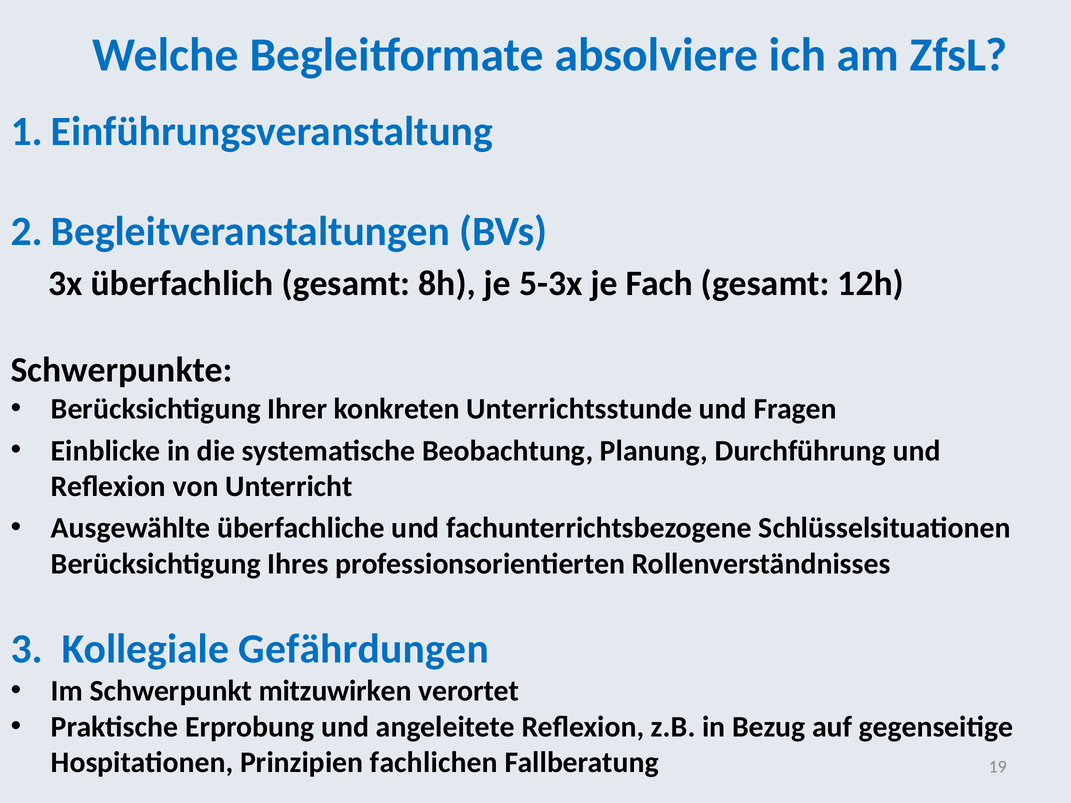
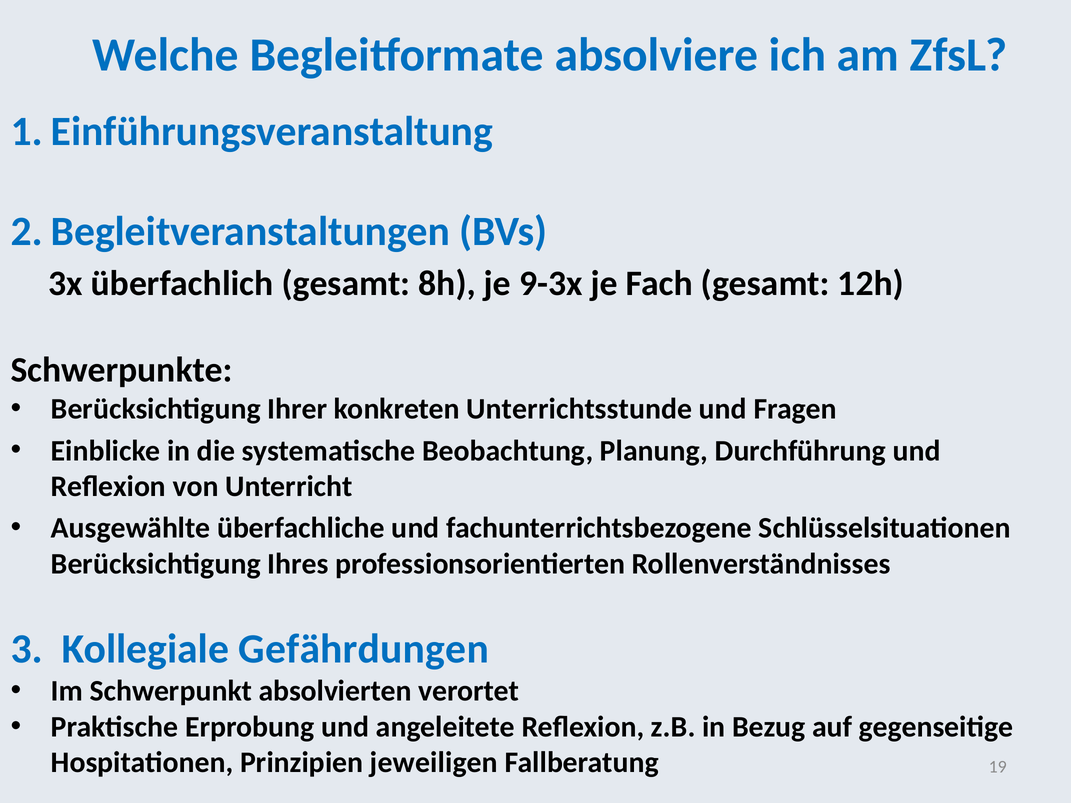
5-3x: 5-3x -> 9-3x (551, 283)
mitzuwirken: mitzuwirken -> absolvierten (335, 691)
fachlichen: fachlichen -> jeweiligen (434, 763)
